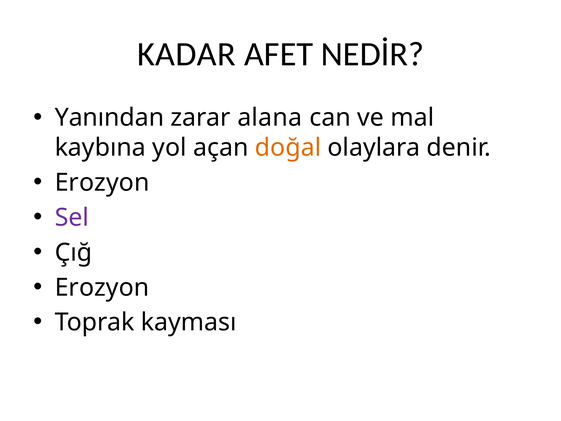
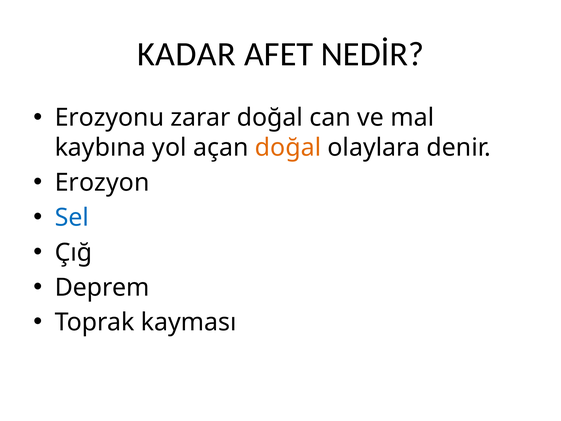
Yanından: Yanından -> Erozyonu (109, 118)
zarar alana: alana -> doğal (270, 118)
Sel colour: purple -> blue (72, 217)
Erozyon: Erozyon -> Deprem (102, 287)
